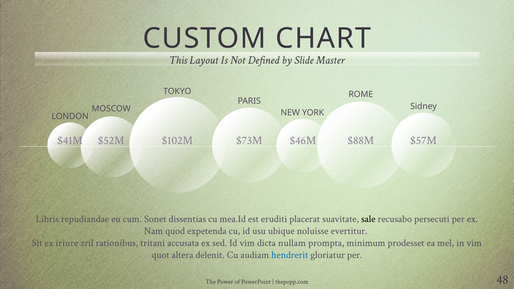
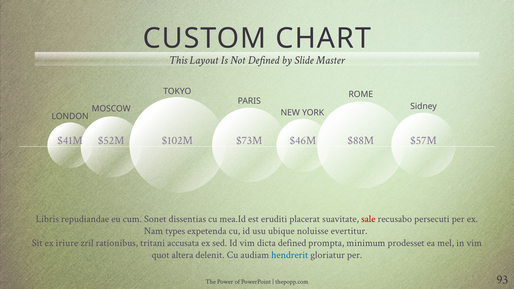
sale colour: black -> red (368, 219)
quod: quod -> types (175, 231)
dicta nullam: nullam -> defined (292, 243)
48: 48 -> 93 (502, 280)
